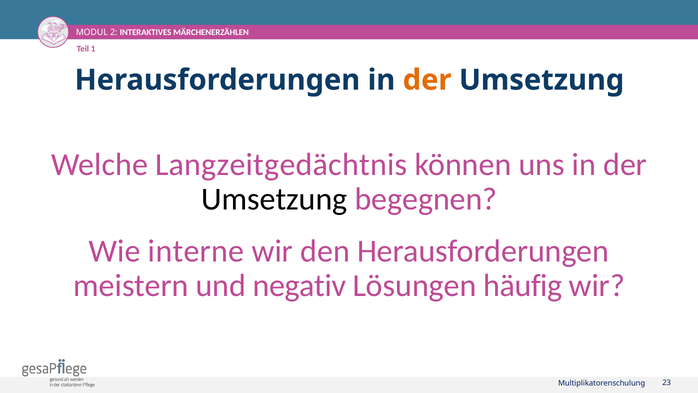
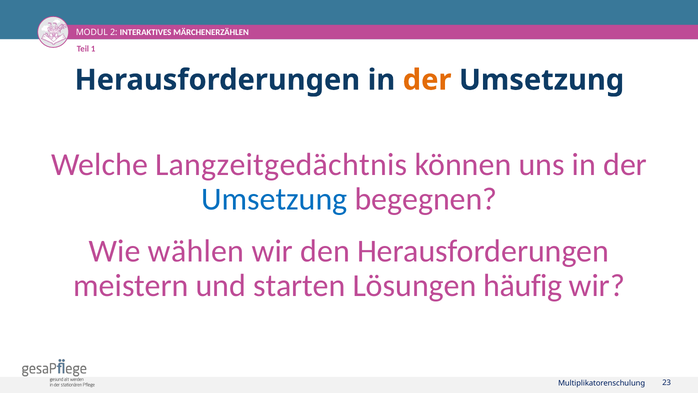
Umsetzung colour: black -> blue (274, 199)
interne: interne -> wählen (196, 251)
negativ: negativ -> starten (299, 285)
